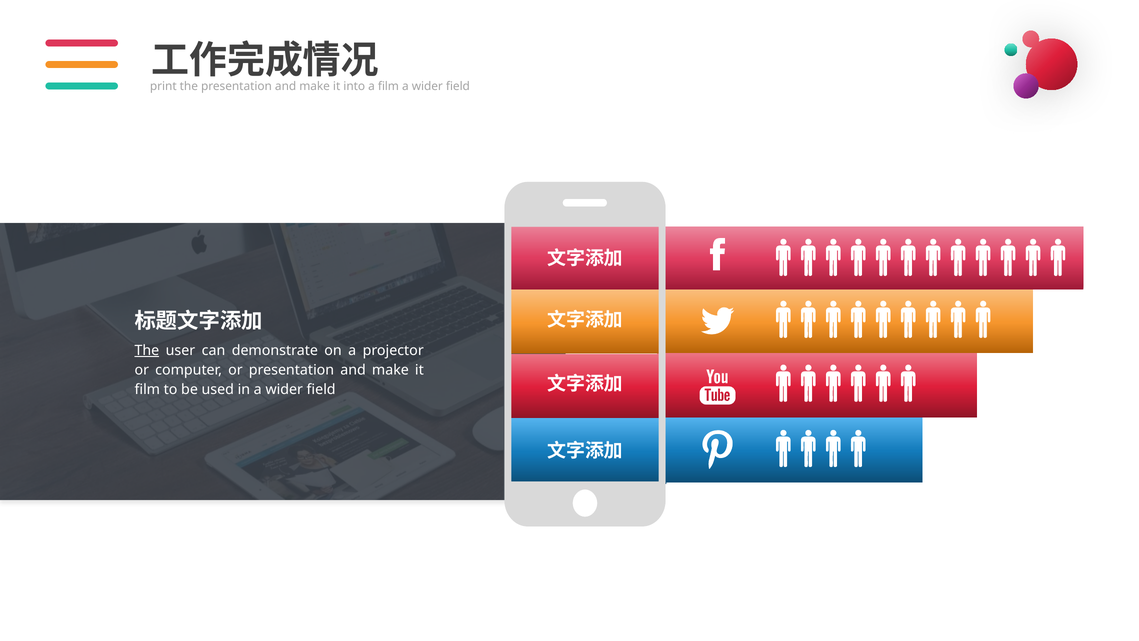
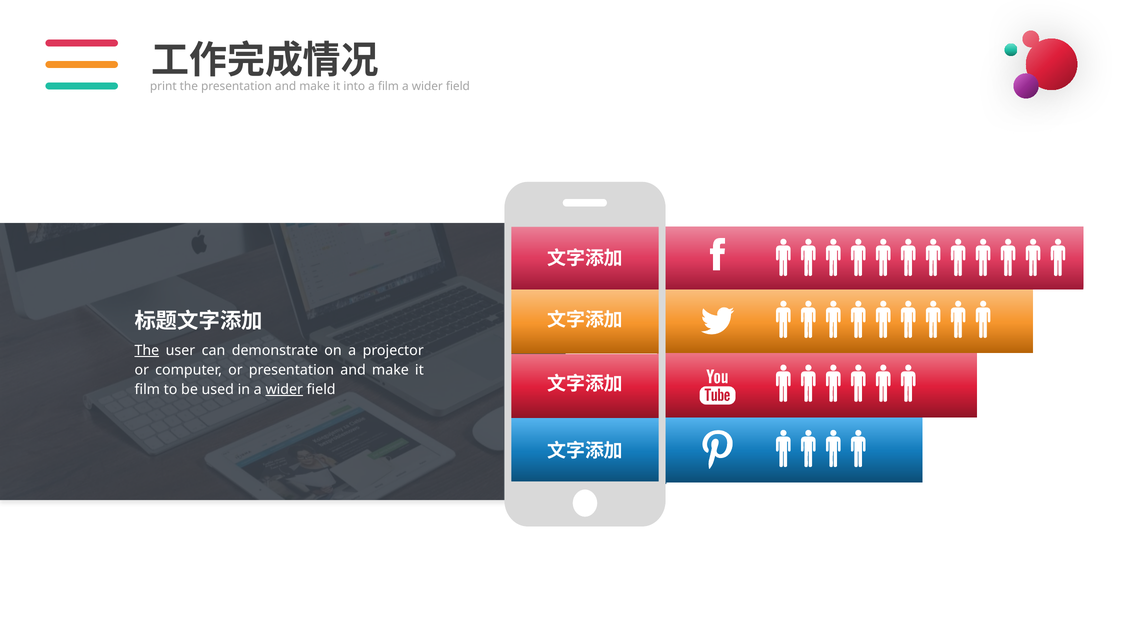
wider underline: none -> present (284, 389)
